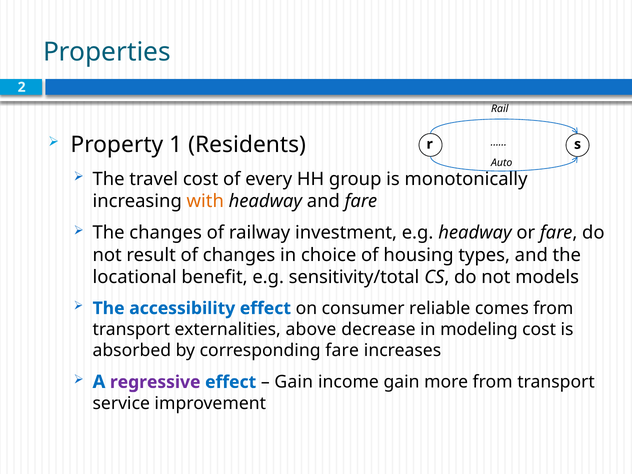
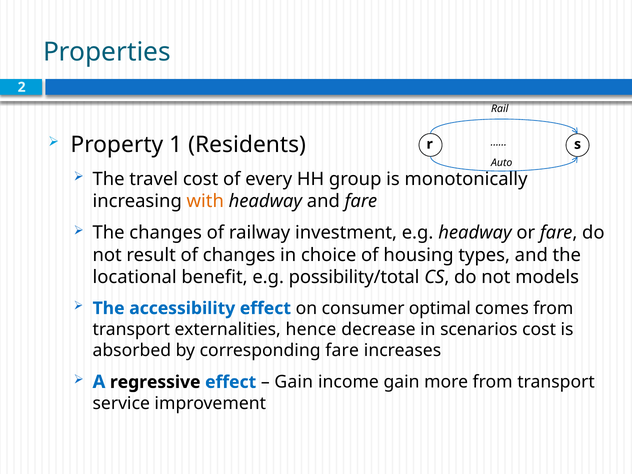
sensitivity/total: sensitivity/total -> possibility/total (354, 277)
reliable: reliable -> optimal (440, 308)
above: above -> hence (311, 329)
modeling: modeling -> scenarios (479, 329)
regressive colour: purple -> black (155, 382)
